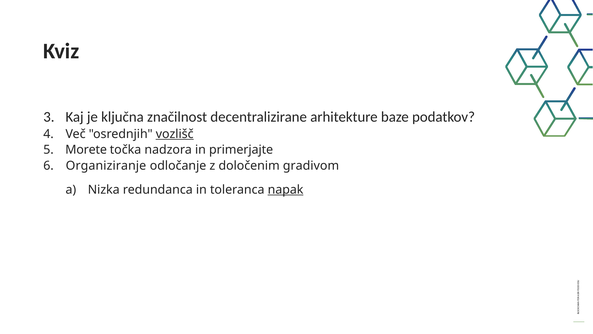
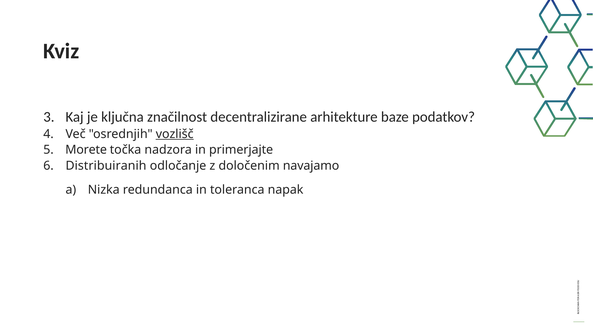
Organiziranje: Organiziranje -> Distribuiranih (106, 166)
gradivom: gradivom -> navajamo (311, 166)
napak underline: present -> none (286, 189)
